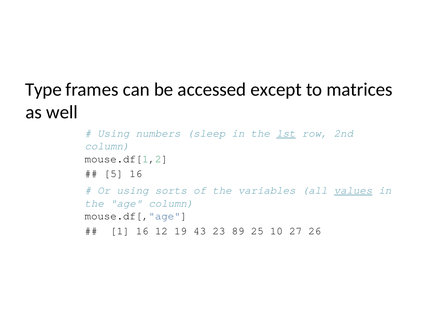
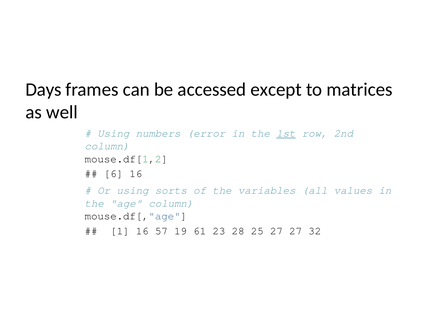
Type: Type -> Days (44, 89)
sleep: sleep -> error (206, 133)
5: 5 -> 6 (113, 174)
values underline: present -> none (353, 190)
12: 12 -> 57 (161, 231)
43: 43 -> 61 (200, 231)
89: 89 -> 28 (238, 231)
25 10: 10 -> 27 (276, 231)
26: 26 -> 32 (315, 231)
